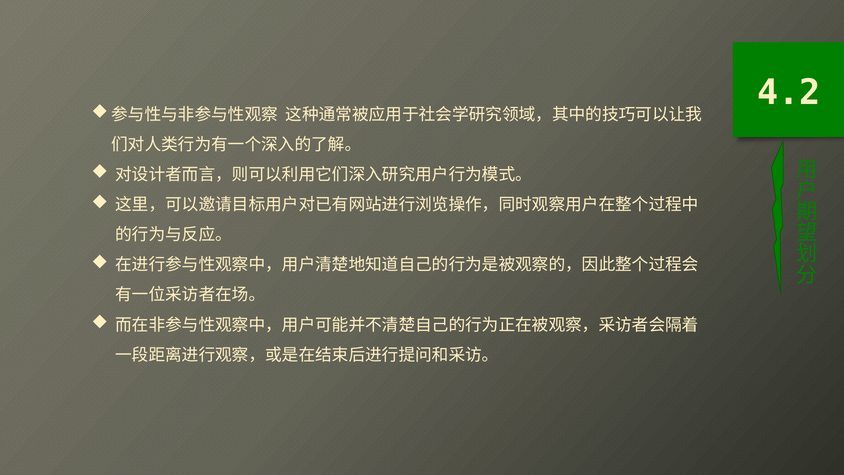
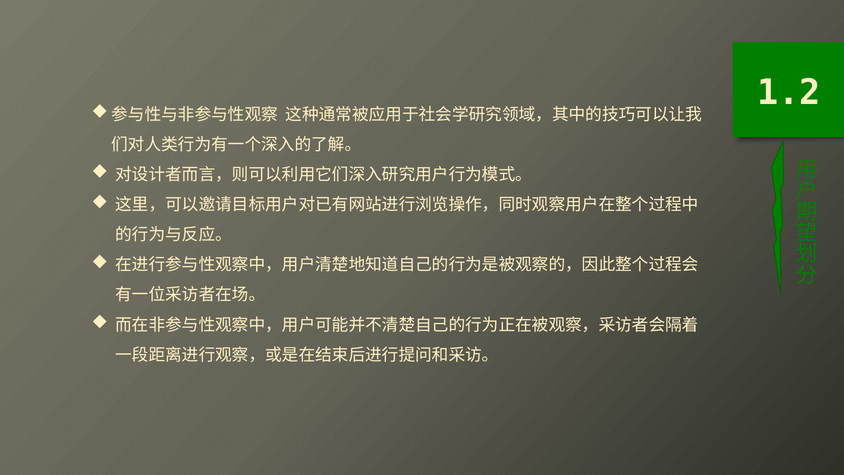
4.2: 4.2 -> 1.2 (789, 93)
